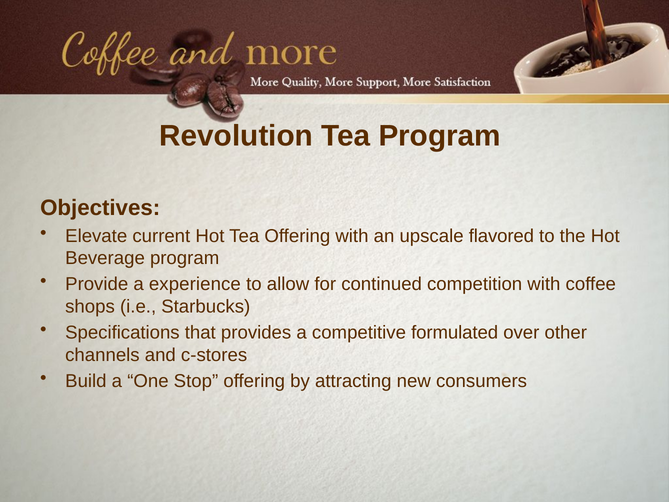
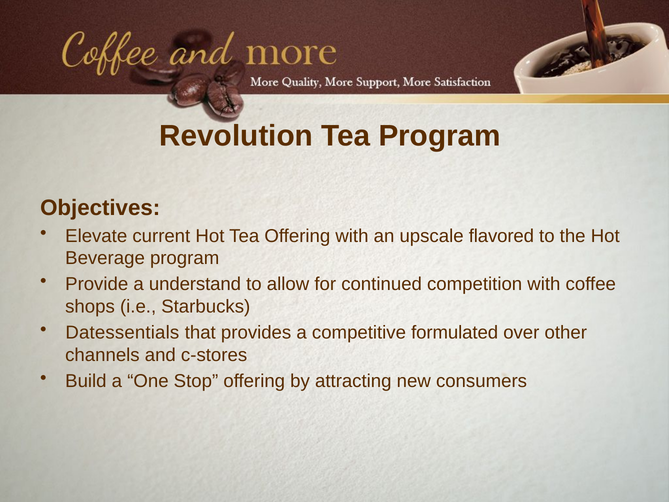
experience: experience -> understand (195, 284)
Specifications: Specifications -> Datessentials (122, 332)
